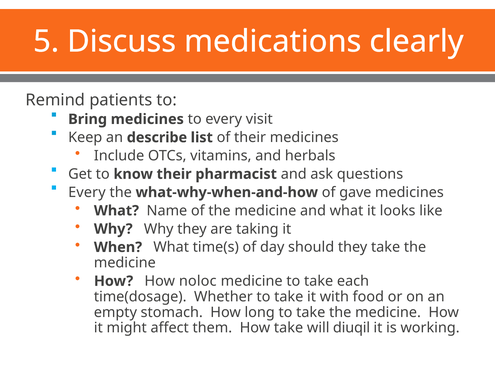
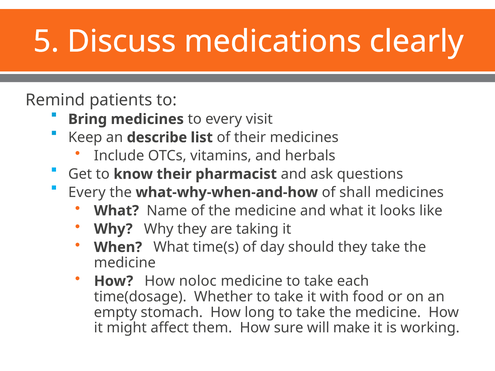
gave: gave -> shall (355, 192)
How take: take -> sure (289, 328)
diuqil: diuqil -> make (352, 328)
